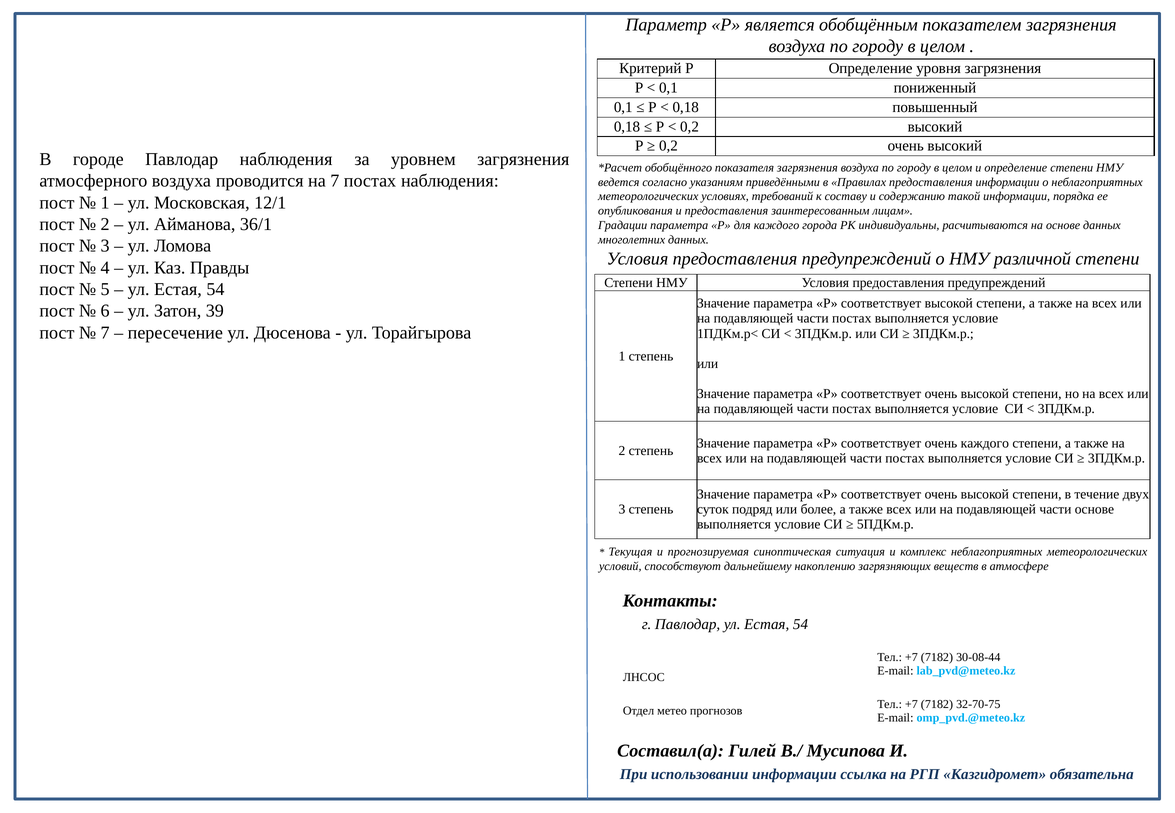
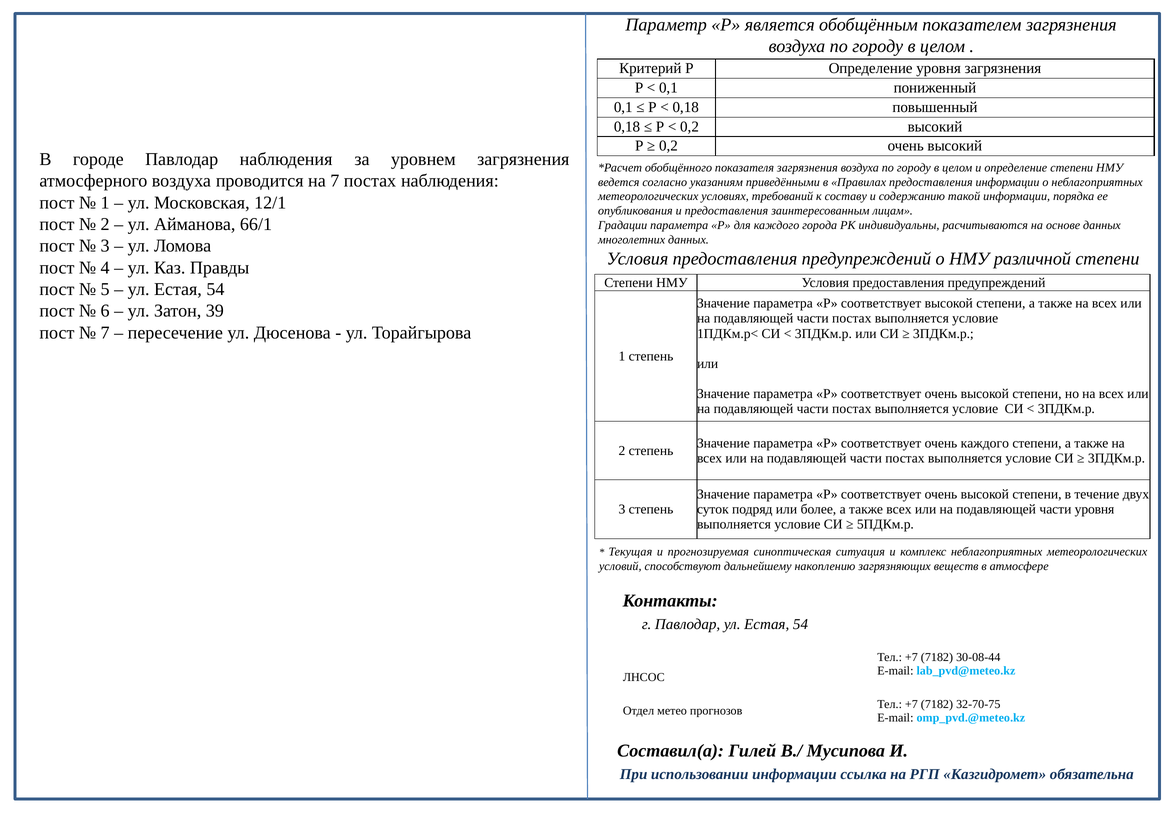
36/1: 36/1 -> 66/1 (256, 224)
части основе: основе -> уровня (1095, 510)
